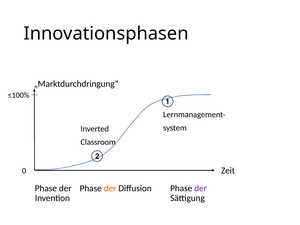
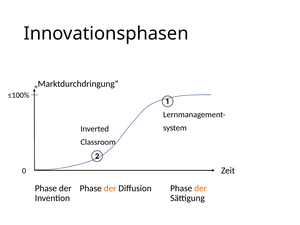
der colour: purple -> orange (201, 188)
